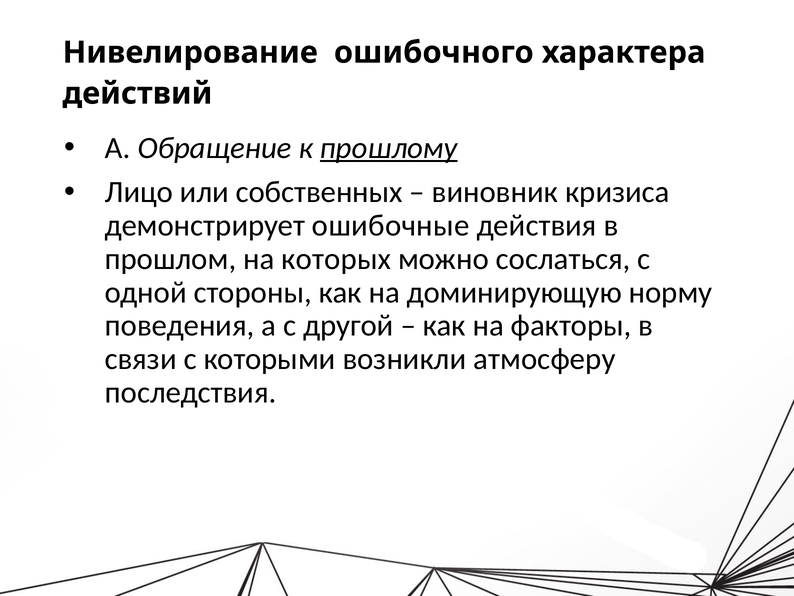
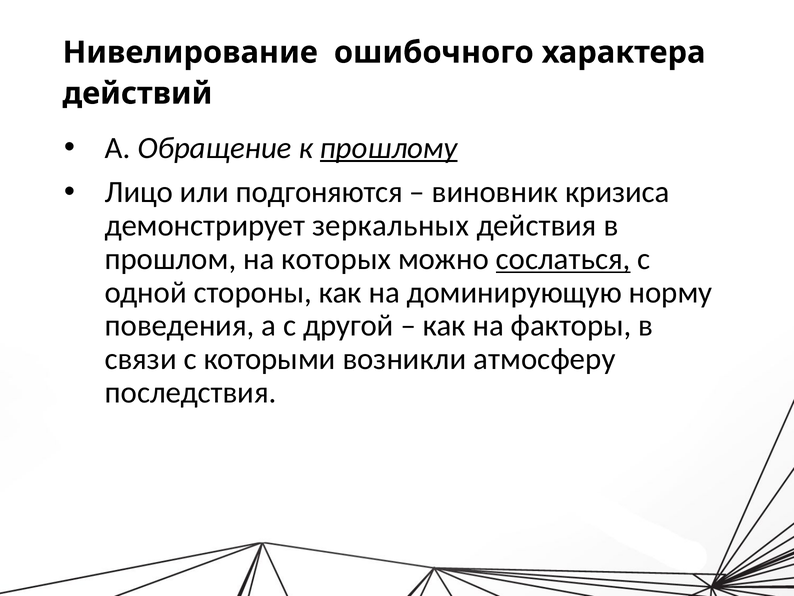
собственных: собственных -> подгоняются (319, 192)
ошибочные: ошибочные -> зеркальных (391, 225)
сослаться underline: none -> present (563, 259)
